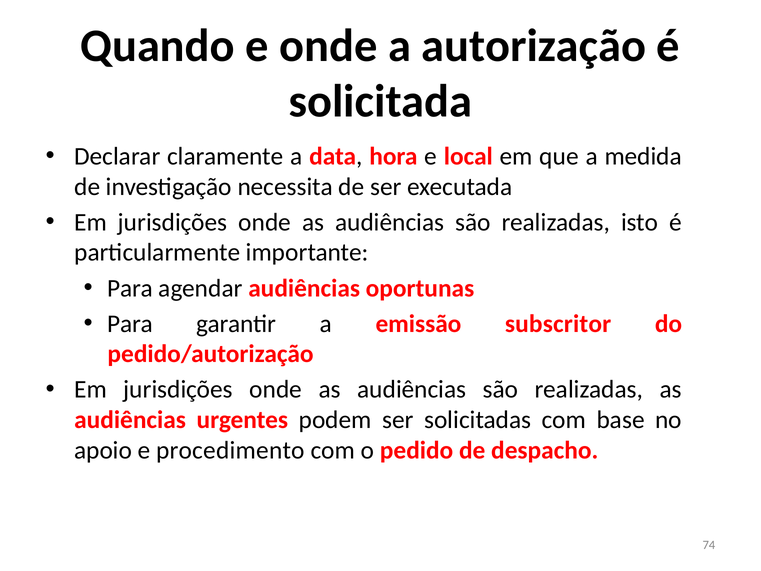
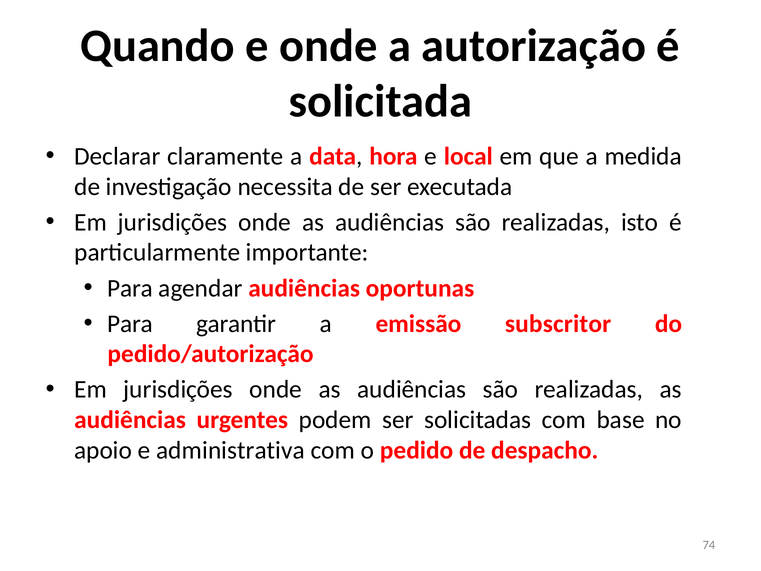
procedimento: procedimento -> administrativa (231, 450)
